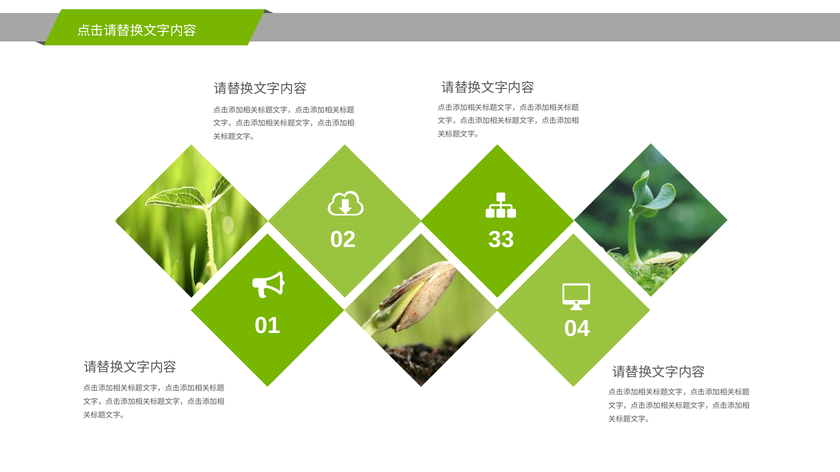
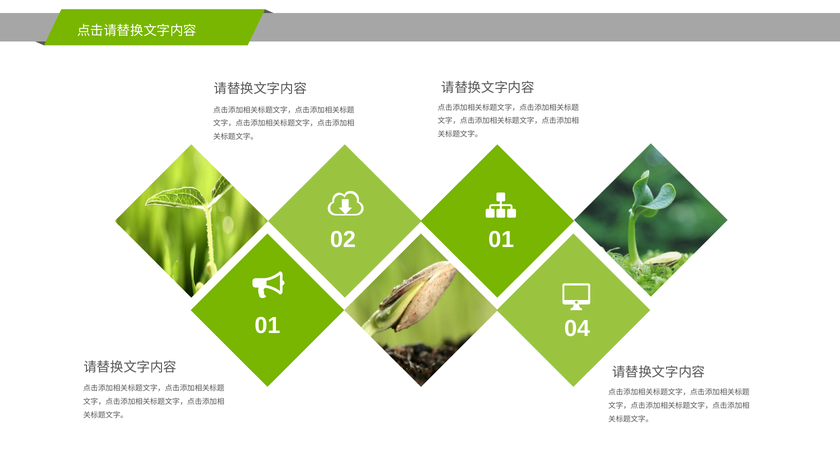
02 33: 33 -> 01 (501, 240)
